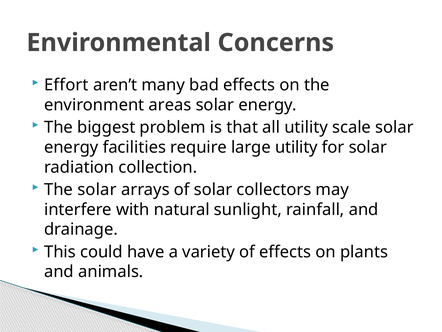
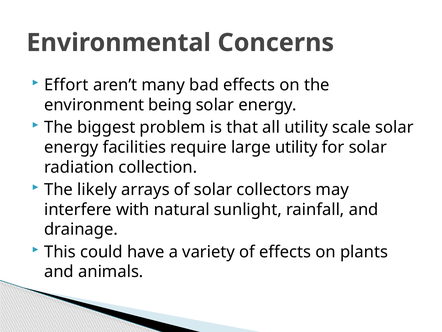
areas: areas -> being (170, 105)
The solar: solar -> likely (97, 189)
